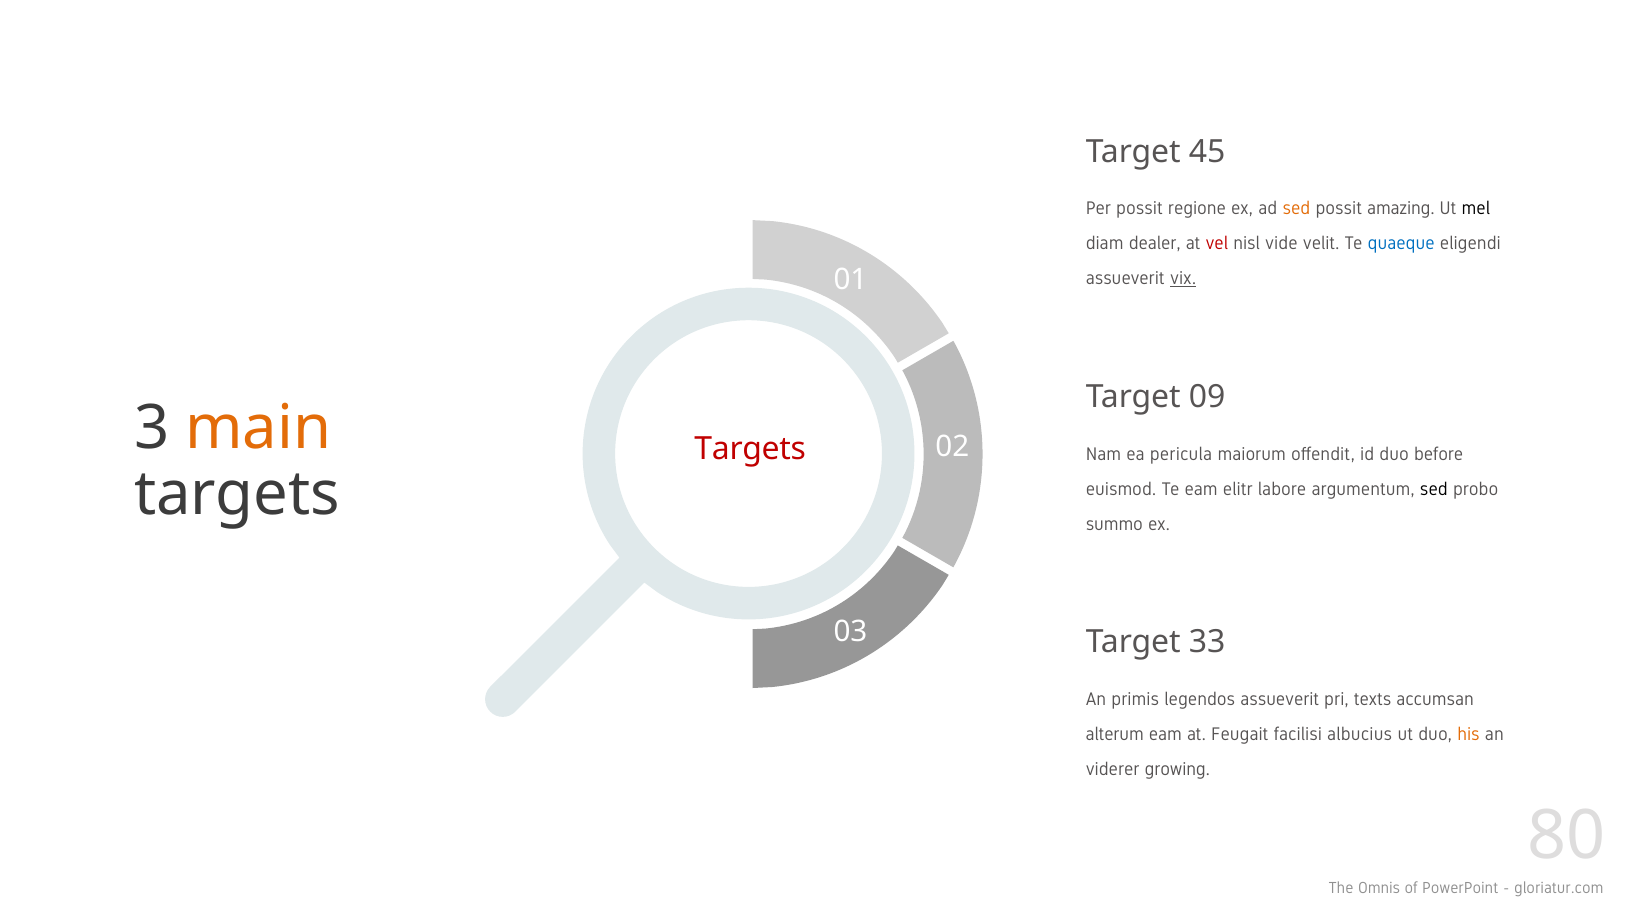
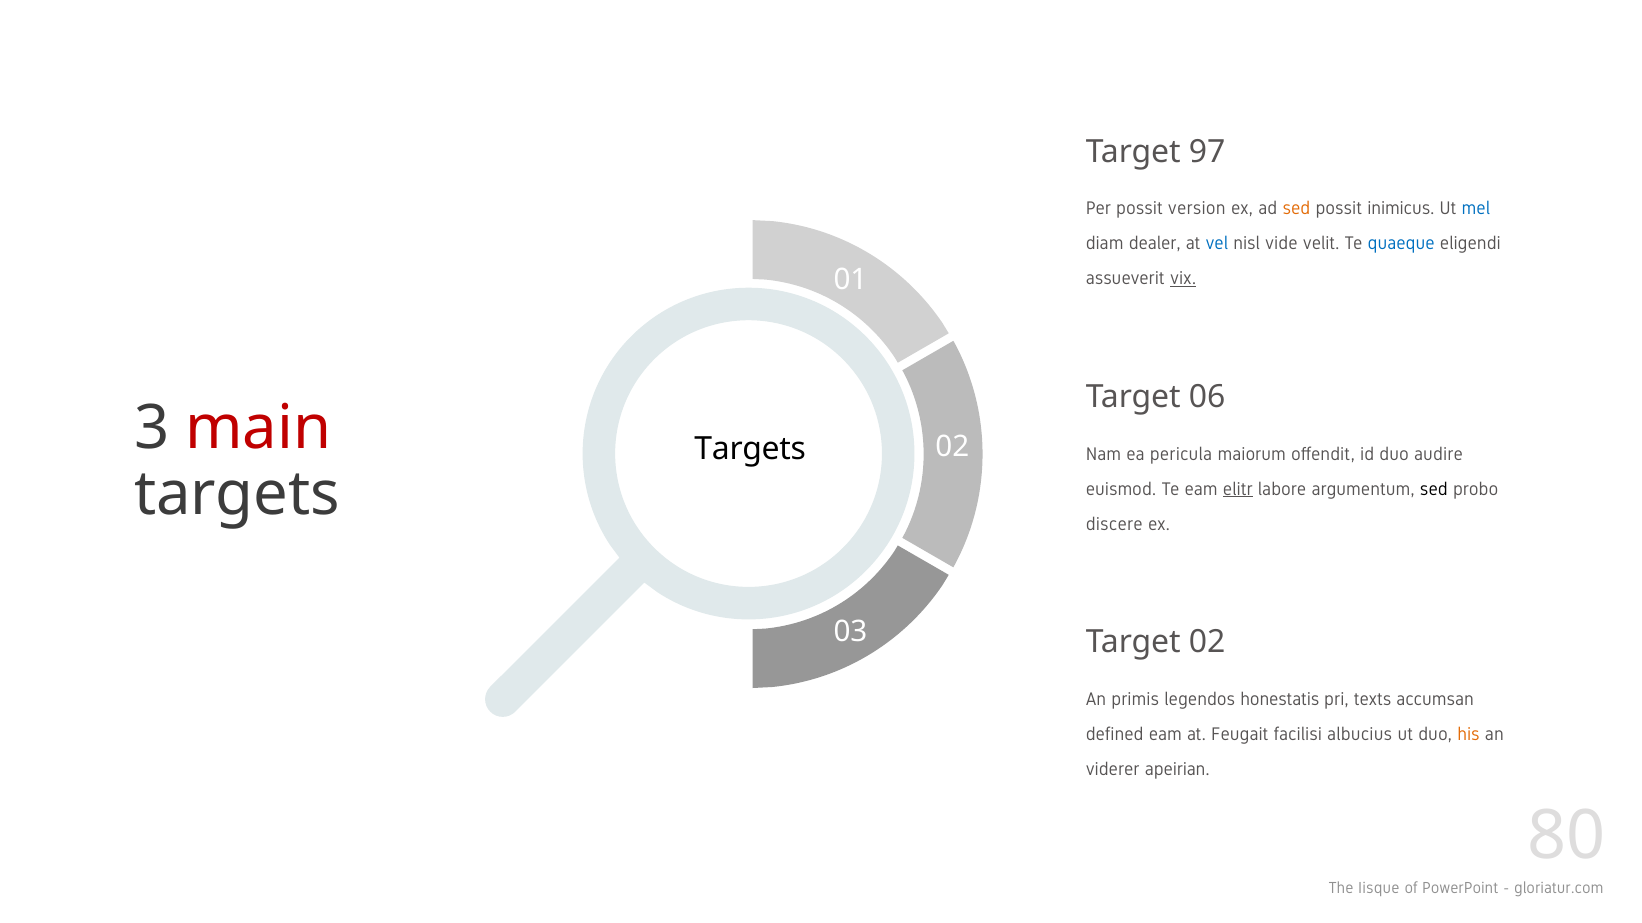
45: 45 -> 97 (1207, 152)
regione: regione -> version (1197, 209)
amazing: amazing -> inimicus (1401, 209)
mel colour: black -> blue (1476, 209)
vel colour: red -> blue (1217, 244)
09: 09 -> 06 (1207, 397)
main colour: orange -> red (258, 428)
Targets colour: red -> black (750, 449)
before: before -> audire (1439, 454)
elitr underline: none -> present (1238, 489)
summo: summo -> discere (1114, 524)
Target 33: 33 -> 02 (1207, 643)
legendos assueverit: assueverit -> honestatis (1280, 700)
alterum: alterum -> defined (1115, 735)
growing: growing -> apeirian (1177, 770)
Omnis: Omnis -> Iisque (1379, 889)
